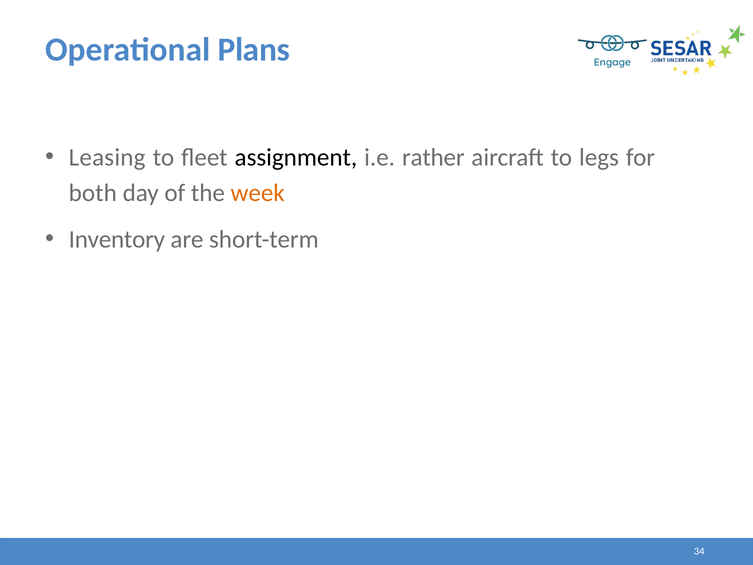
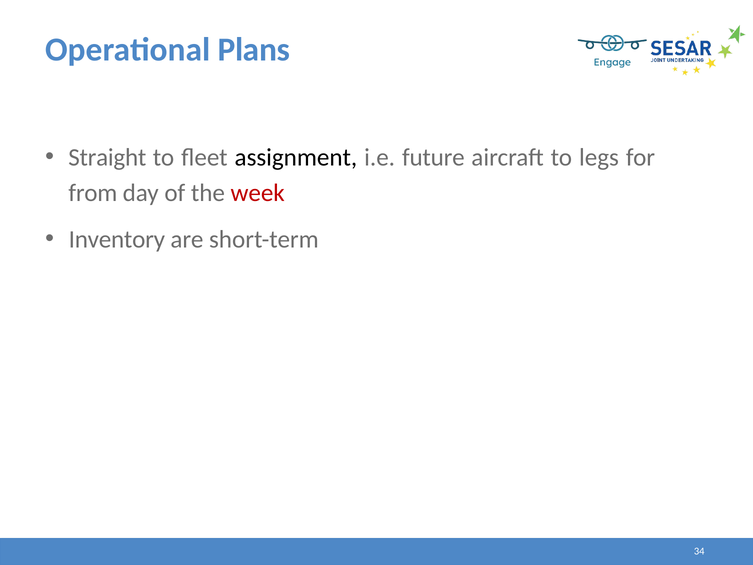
Leasing: Leasing -> Straight (107, 157)
rather: rather -> future (433, 157)
both: both -> from (93, 193)
week colour: orange -> red (258, 193)
